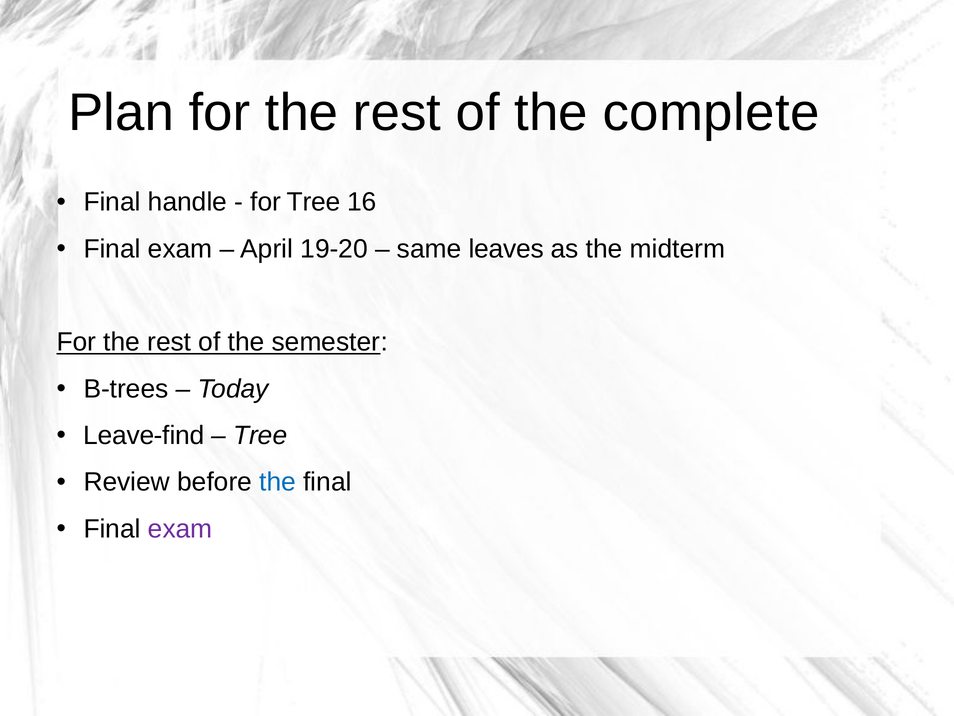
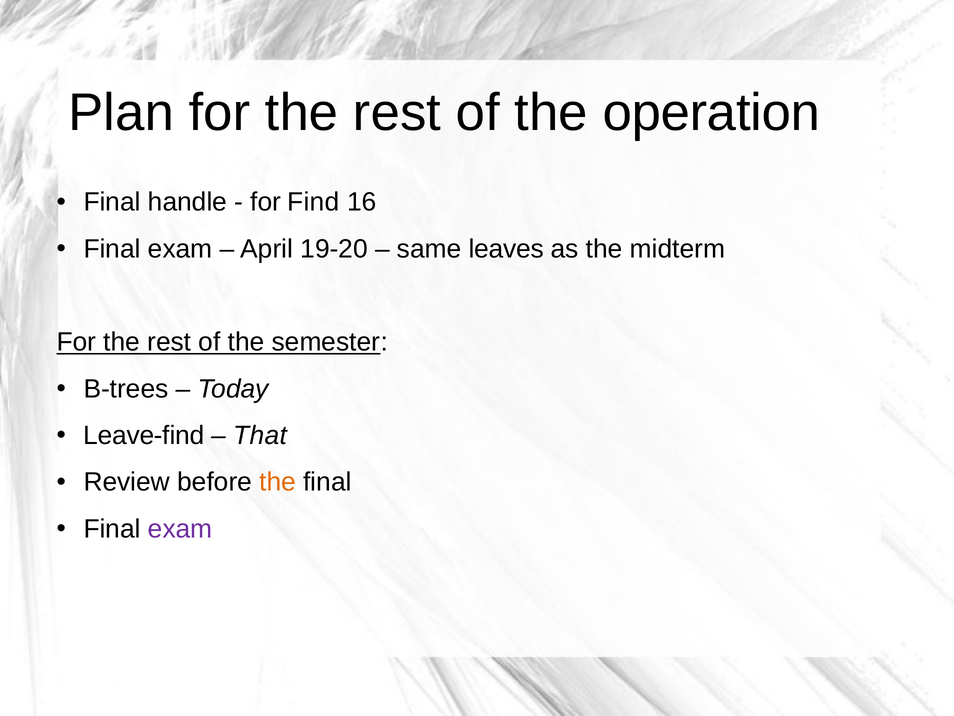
complete: complete -> operation (711, 113)
for Tree: Tree -> Find (313, 202)
Tree: Tree -> That (260, 435)
the colour: blue -> orange (278, 482)
